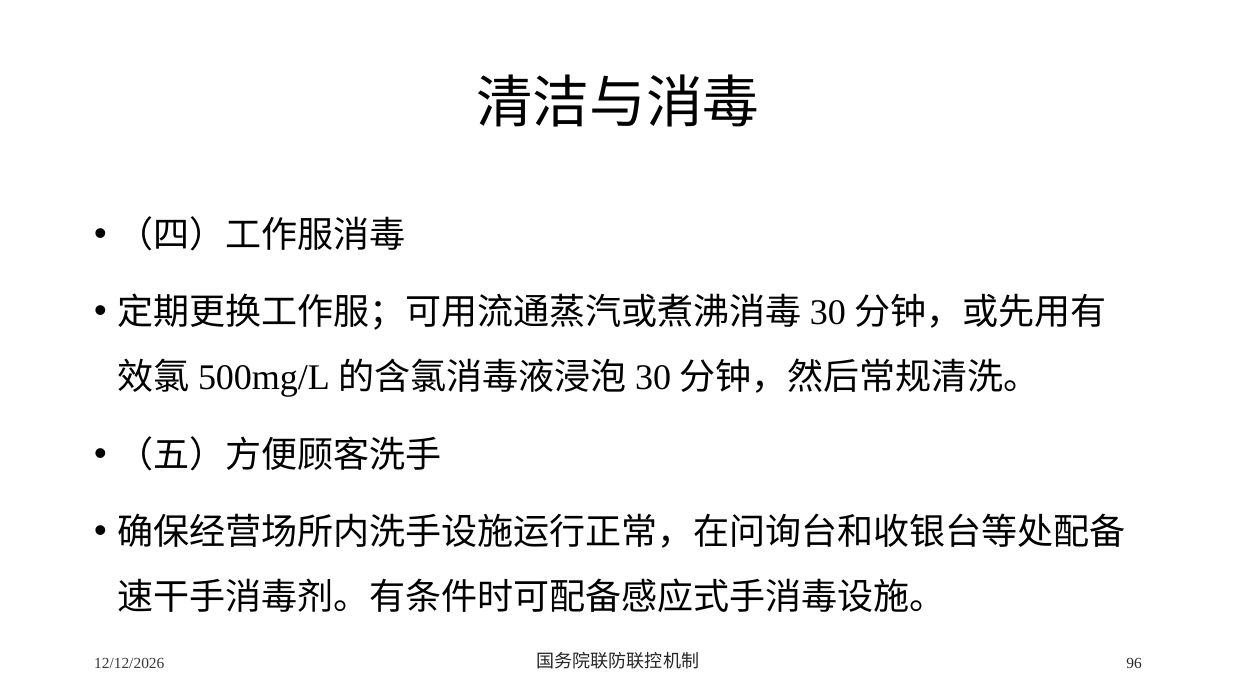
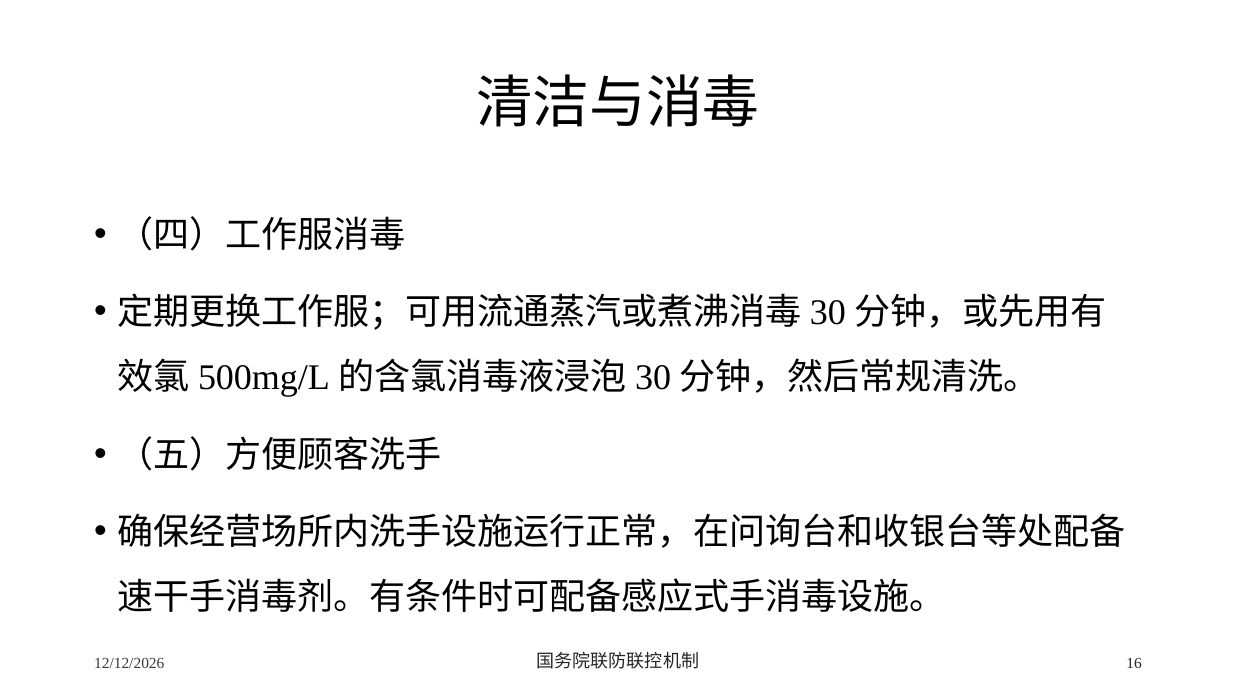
96: 96 -> 16 (1134, 664)
